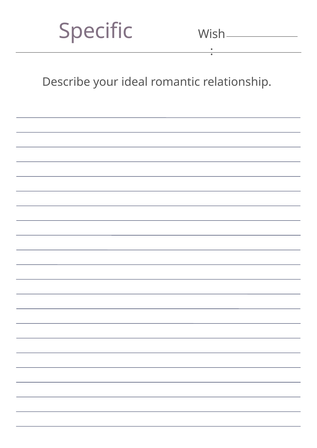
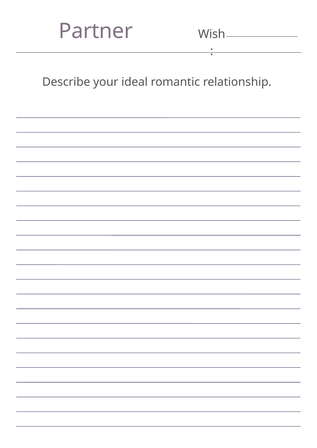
Specific: Specific -> Partner (96, 31)
